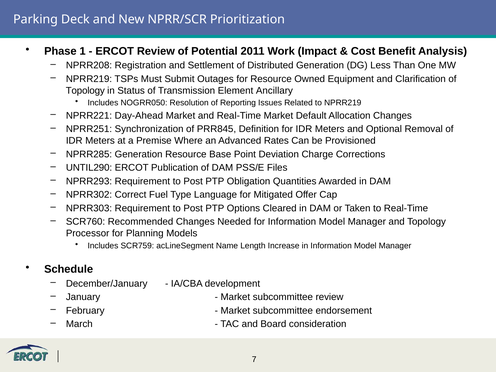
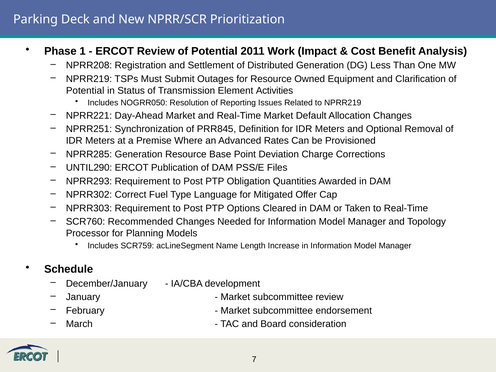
Topology: Topology -> Potential (85, 91)
Ancillary: Ancillary -> Activities (275, 91)
